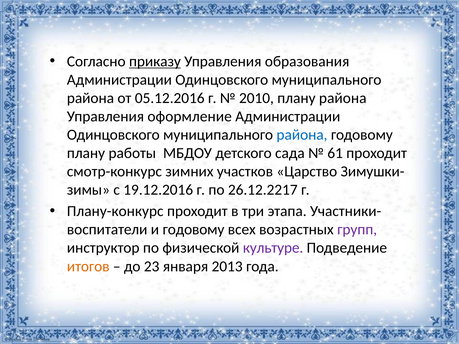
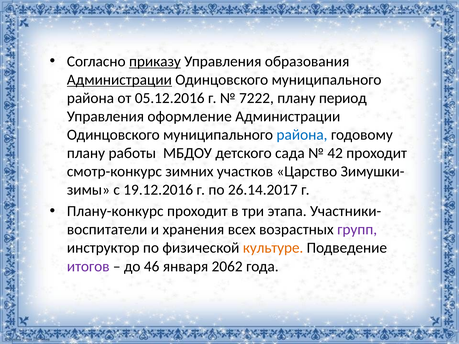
Администрации underline: none -> present (119, 80)
2010: 2010 -> 7222 (256, 98)
плану района: района -> период (343, 98)
61: 61 -> 42 (335, 153)
26.12.2217: 26.12.2217 -> 26.14.2017 (263, 190)
и годовому: годовому -> хранения (193, 230)
культуре colour: purple -> orange (273, 248)
итогов colour: orange -> purple (88, 266)
23: 23 -> 46 (152, 266)
2013: 2013 -> 2062 (227, 266)
